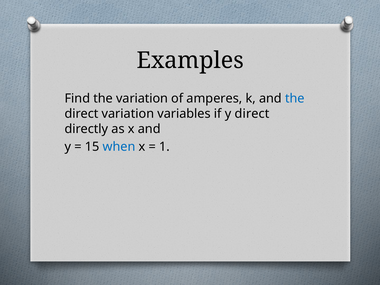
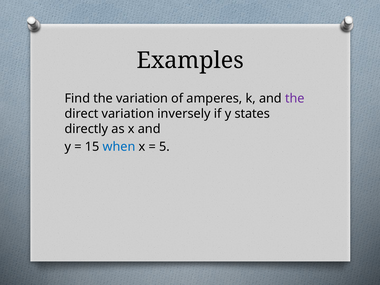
the colour: blue -> purple (295, 98)
variables: variables -> inversely (184, 114)
y direct: direct -> states (252, 114)
1: 1 -> 5 (165, 147)
